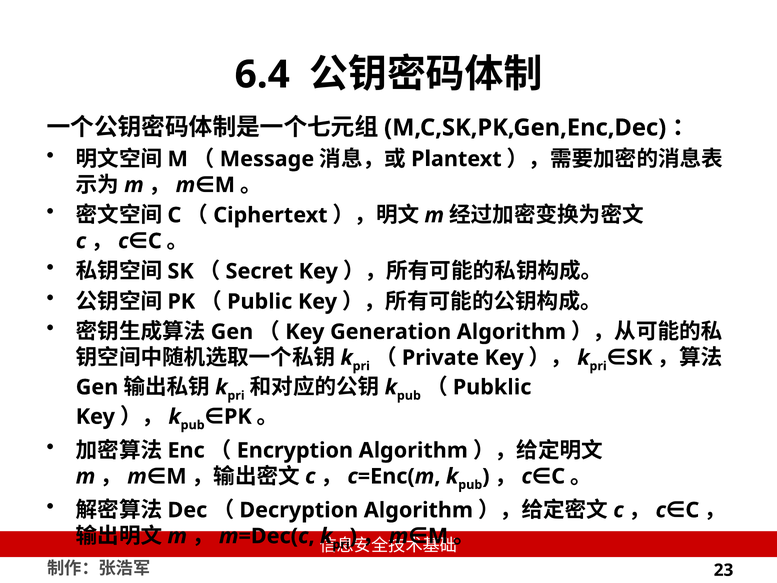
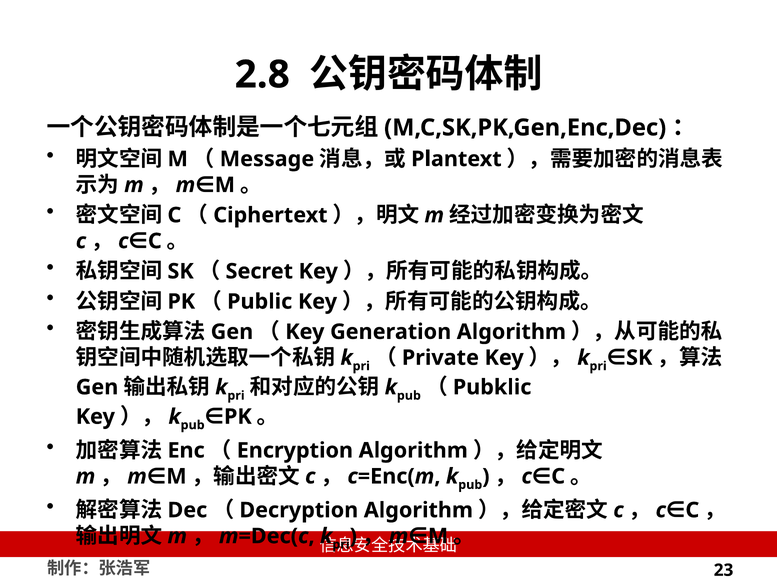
6.4: 6.4 -> 2.8 (262, 75)
